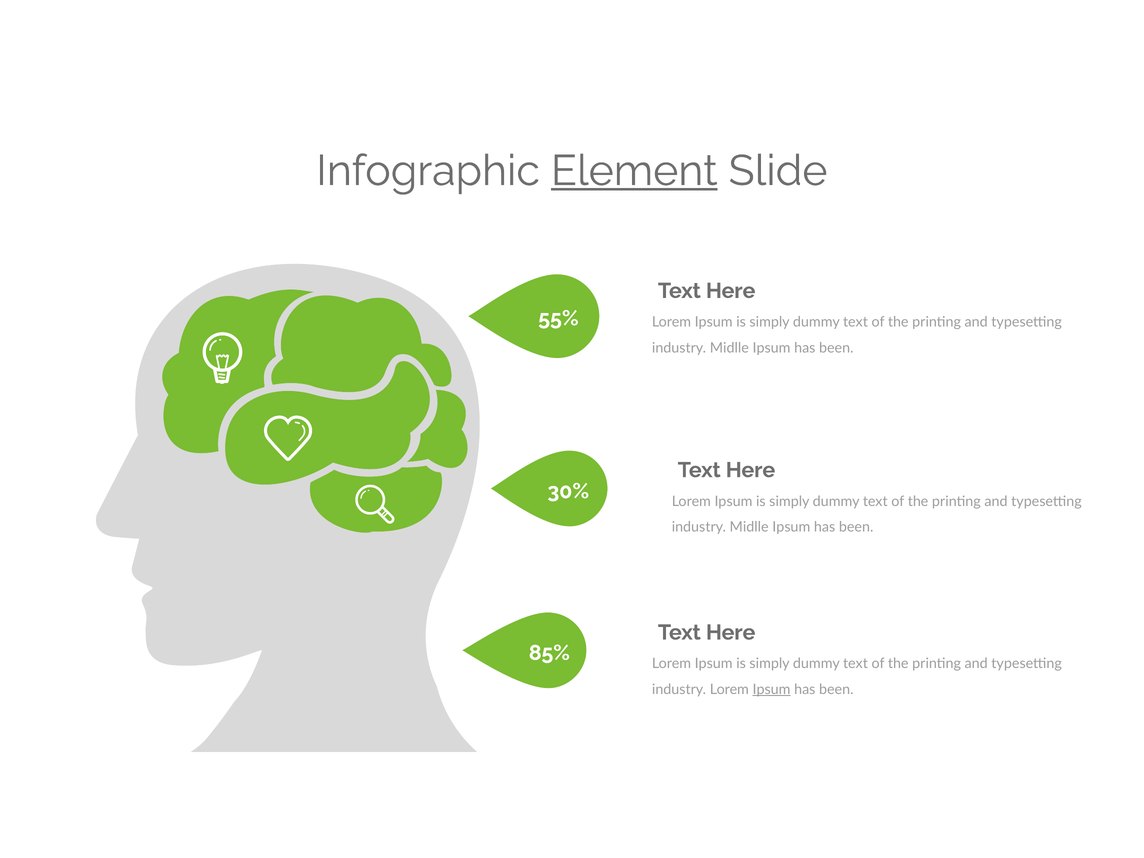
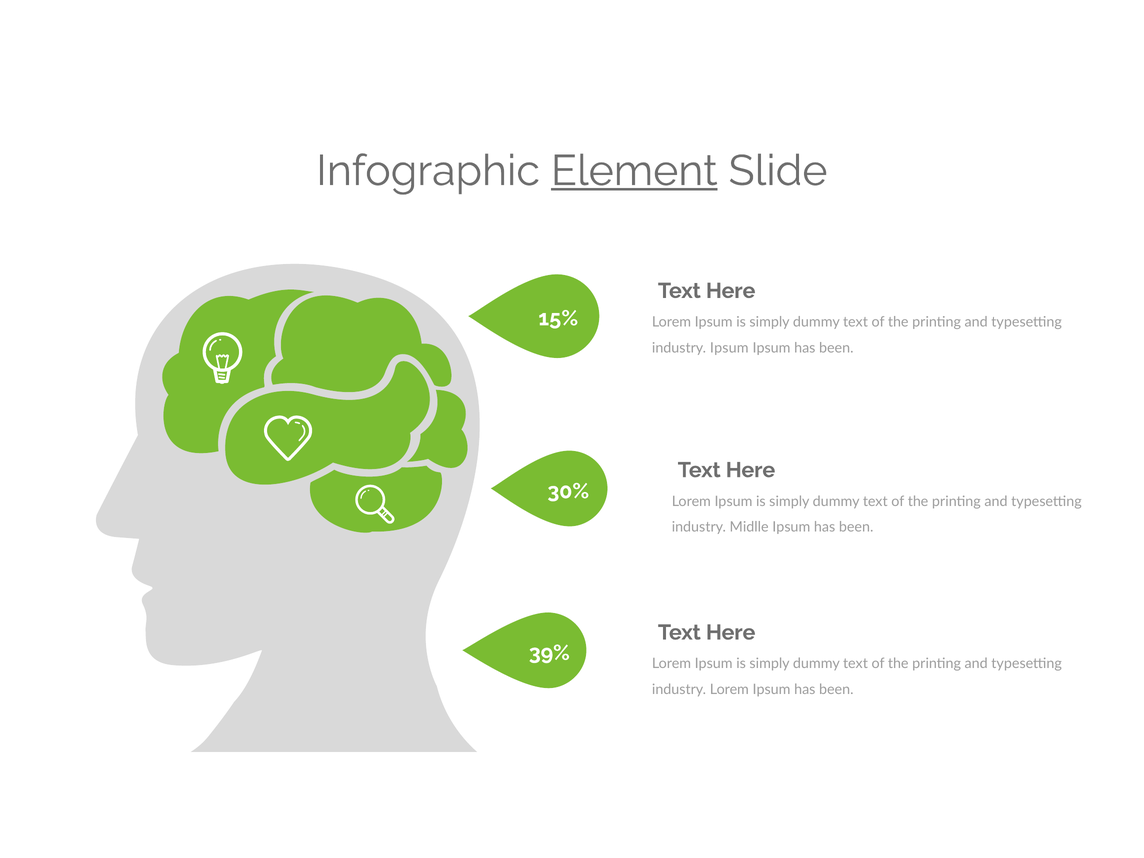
55%: 55% -> 15% (558, 318)
Midlle: Midlle -> Ipsum (729, 348)
85%: 85% -> 39% (549, 653)
Ipsum underline: present -> none (772, 690)
